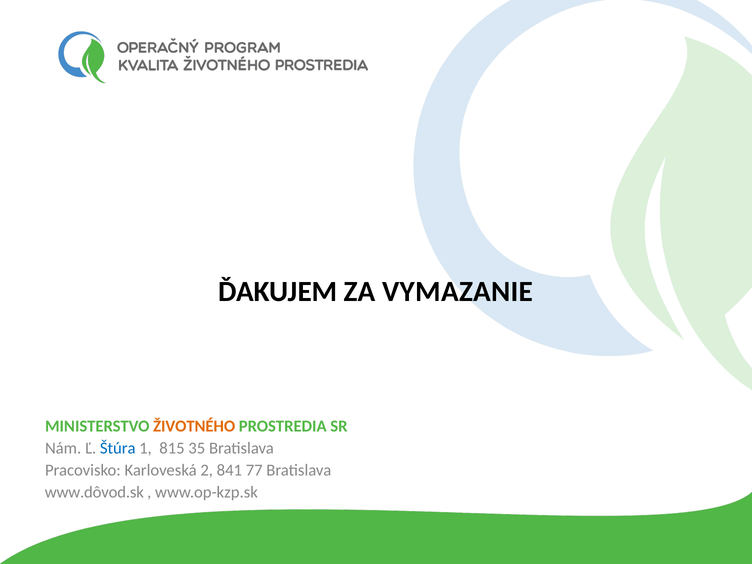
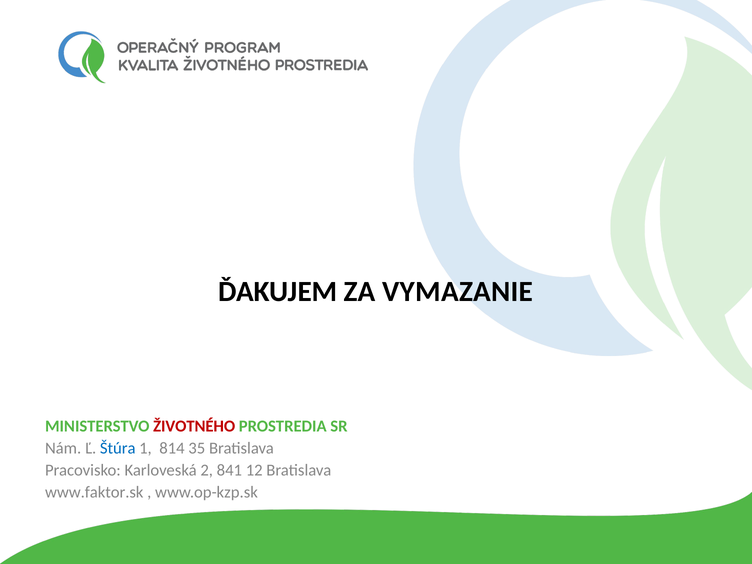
ŽIVOTNÉHO colour: orange -> red (194, 426)
815: 815 -> 814 (172, 448)
77: 77 -> 12 (254, 470)
www.dôvod.sk: www.dôvod.sk -> www.faktor.sk (94, 492)
